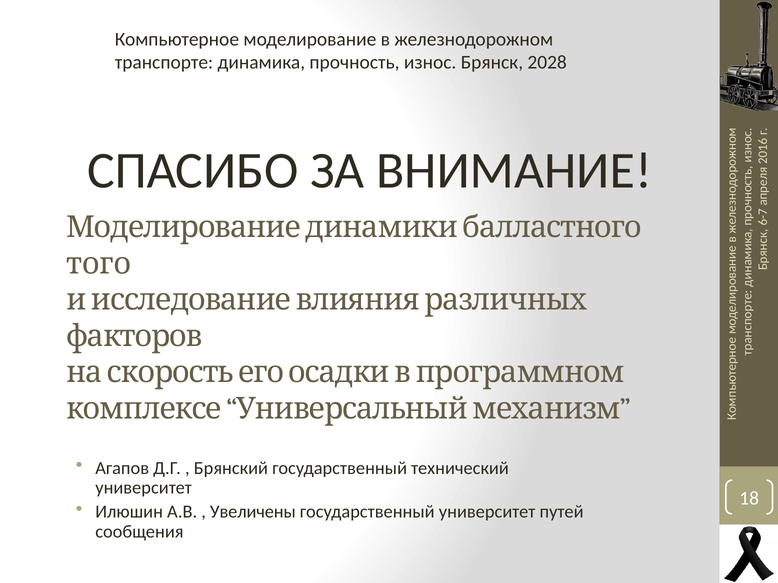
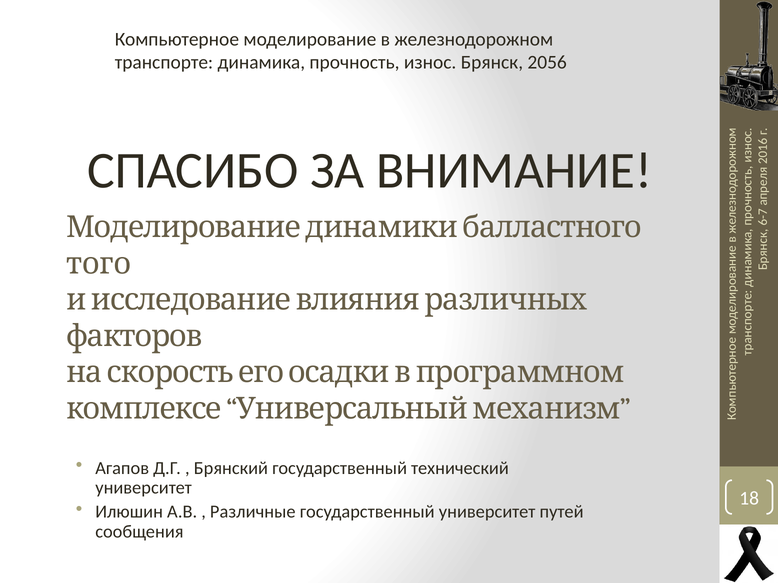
2028: 2028 -> 2056 (547, 62)
Увеличены: Увеличены -> Различные (253, 512)
